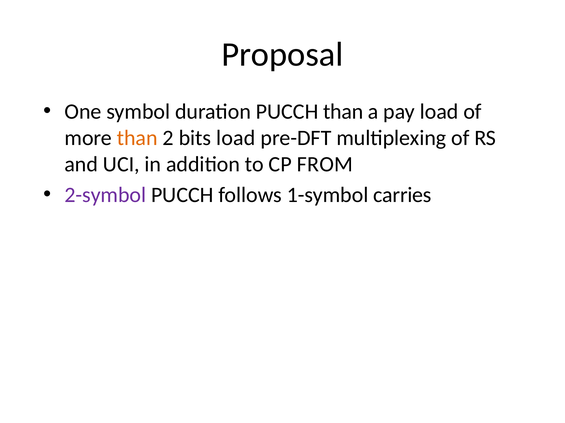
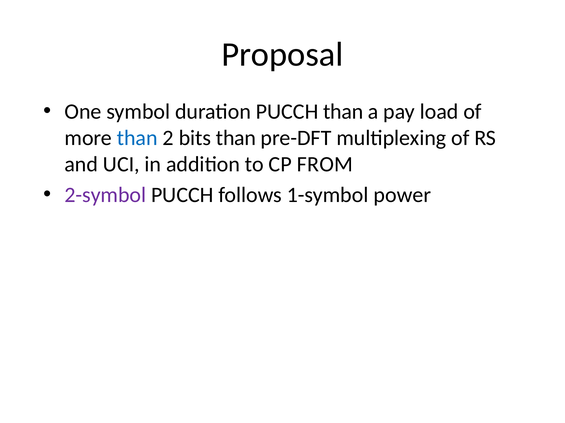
than colour: orange -> blue (137, 138)
bits load: load -> than (236, 138)
carries: carries -> power (402, 195)
